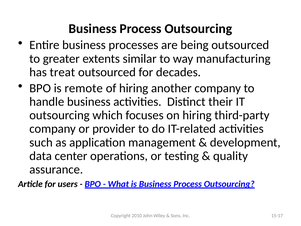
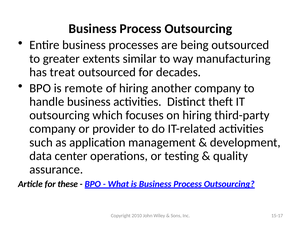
their: their -> theft (221, 102)
users: users -> these (68, 184)
